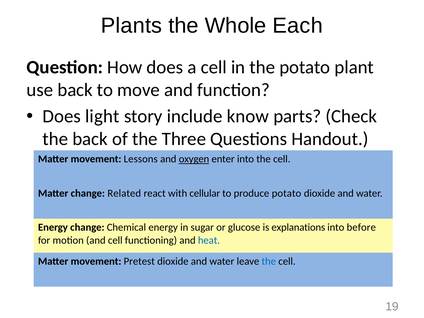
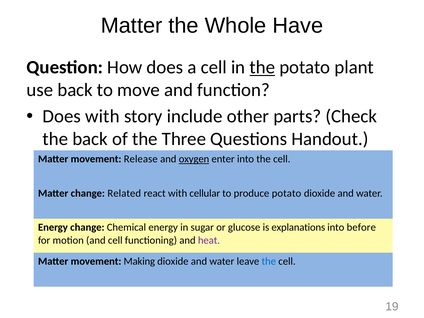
Plants: Plants -> Matter (132, 26)
Each: Each -> Have (298, 26)
the underline: none -> present (262, 67)
Does light: light -> with (102, 116)
know: know -> other (248, 116)
Lessons: Lessons -> Release (141, 159)
heat colour: blue -> purple (209, 240)
Pretest: Pretest -> Making (139, 261)
